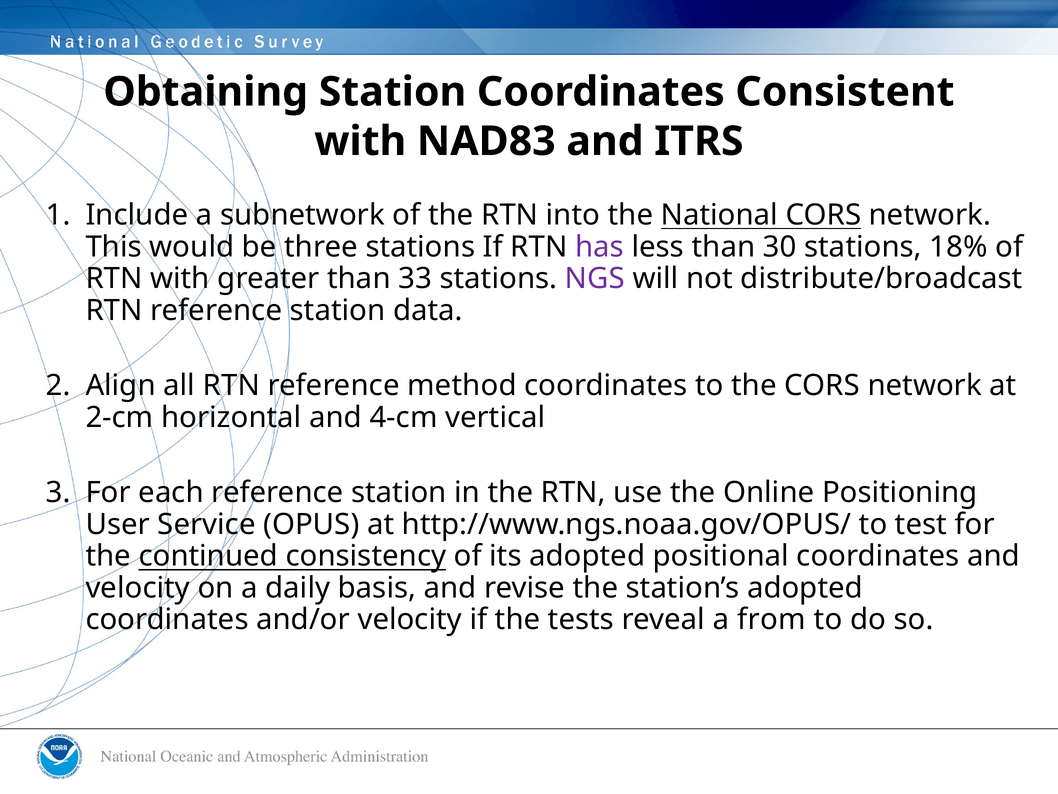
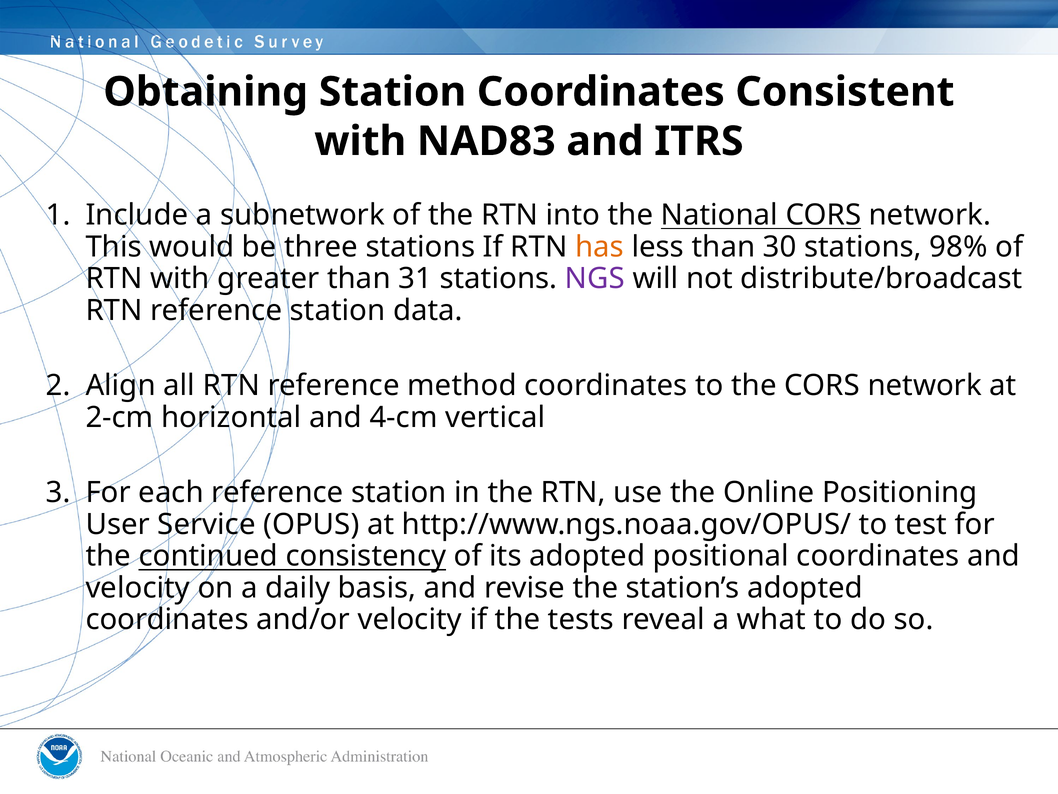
has colour: purple -> orange (600, 247)
18%: 18% -> 98% (959, 247)
33: 33 -> 31 (415, 278)
from: from -> what (771, 619)
